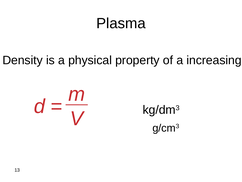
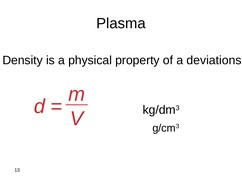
increasing: increasing -> deviations (214, 60)
